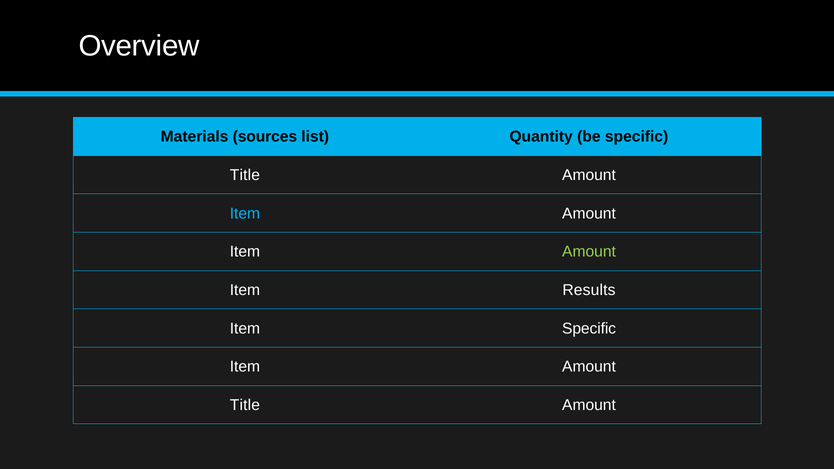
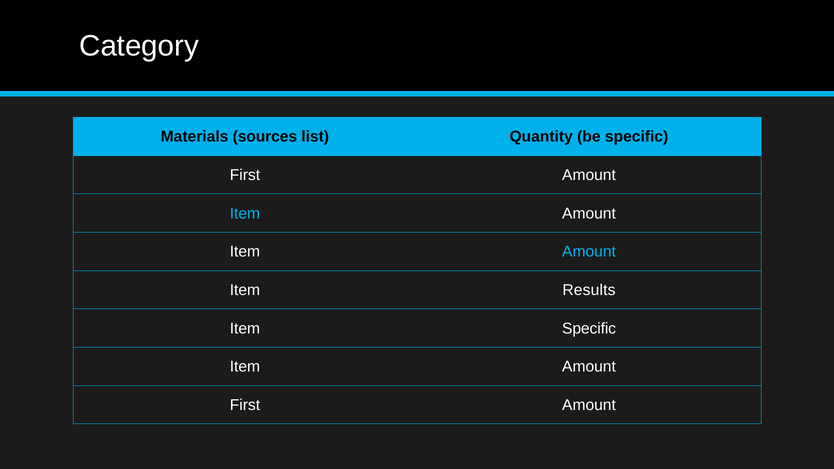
Overview: Overview -> Category (139, 46)
Title: Title -> First (245, 175)
Amount colour: light green -> light blue (589, 252)
Title: Title -> First (245, 405)
